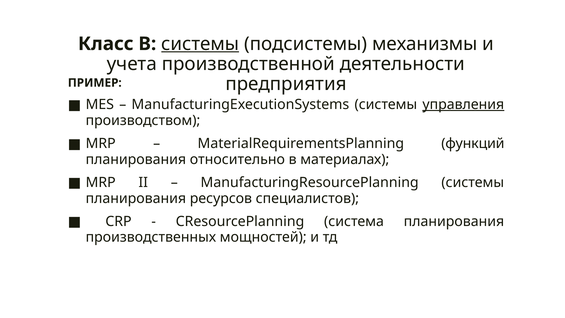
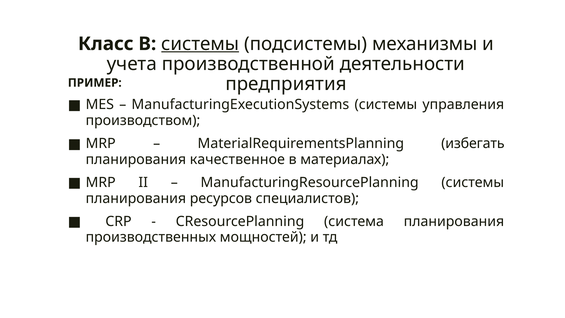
управления underline: present -> none (463, 104)
функций: функций -> избегать (473, 143)
относительно: относительно -> качественное (237, 159)
